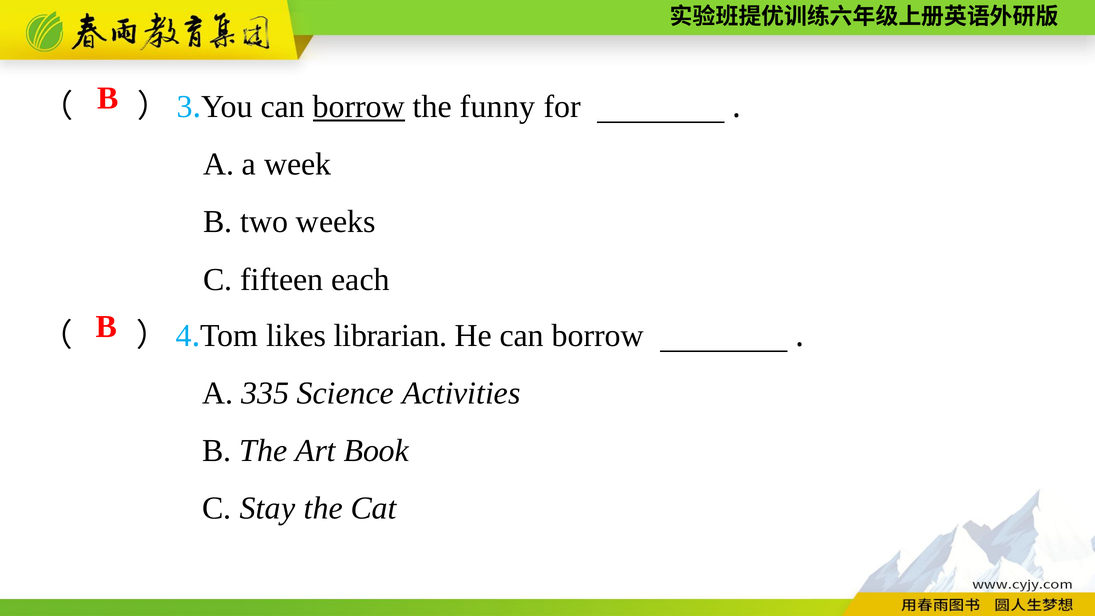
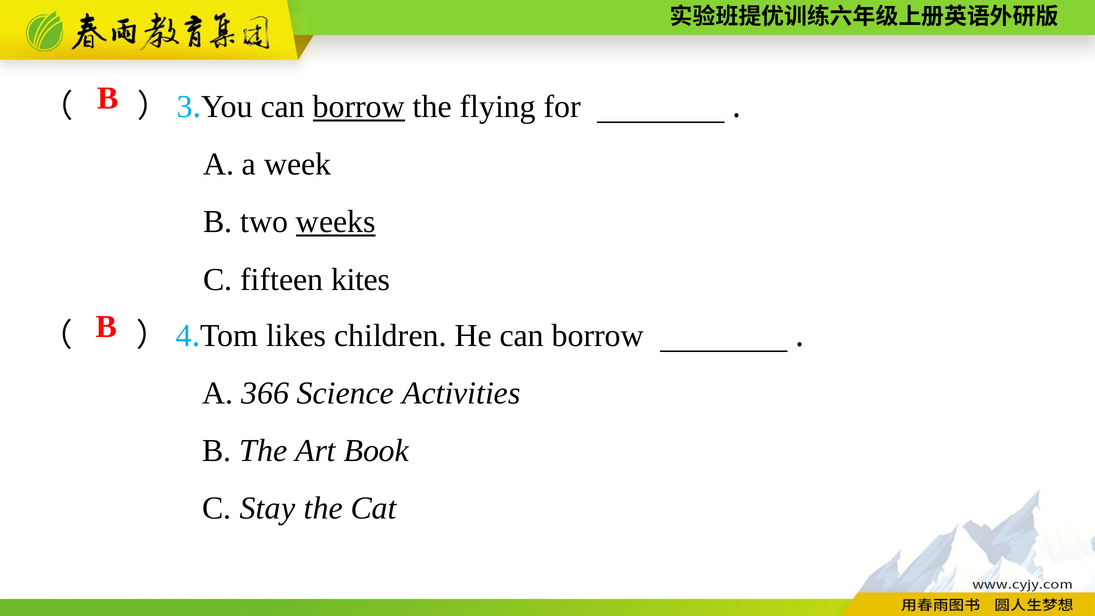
funny: funny -> flying (498, 107)
weeks underline: none -> present (336, 222)
each: each -> kites (361, 279)
librarian: librarian -> children (390, 336)
335: 335 -> 366 (265, 393)
